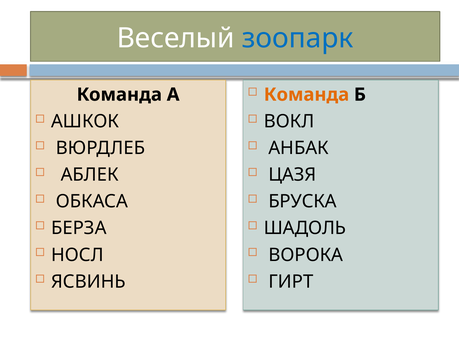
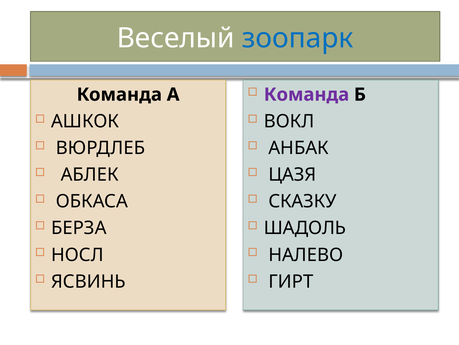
Команда colour: orange -> purple (306, 94)
БРУСКА: БРУСКА -> СКАЗКУ (302, 201)
ВОРОКА: ВОРОКА -> НАЛЕВО (306, 254)
